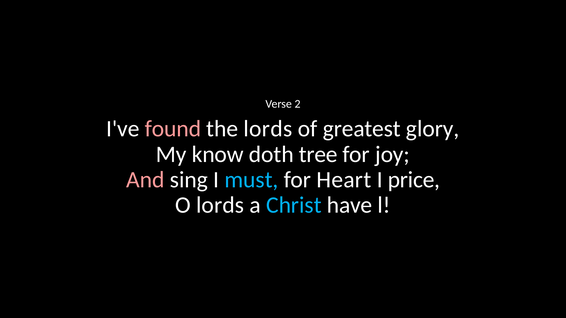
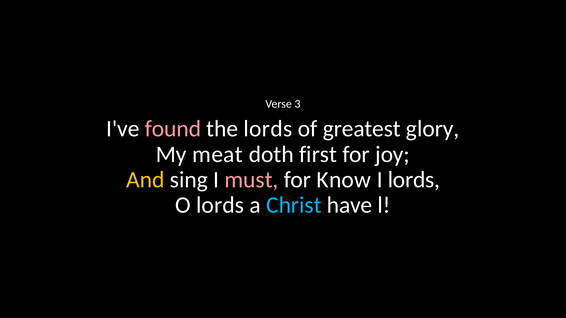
2: 2 -> 3 (298, 104)
know: know -> meat (218, 154)
tree: tree -> first (318, 154)
And colour: pink -> yellow (145, 180)
must colour: light blue -> pink (251, 180)
Heart: Heart -> Know (344, 180)
I price: price -> lords (414, 180)
